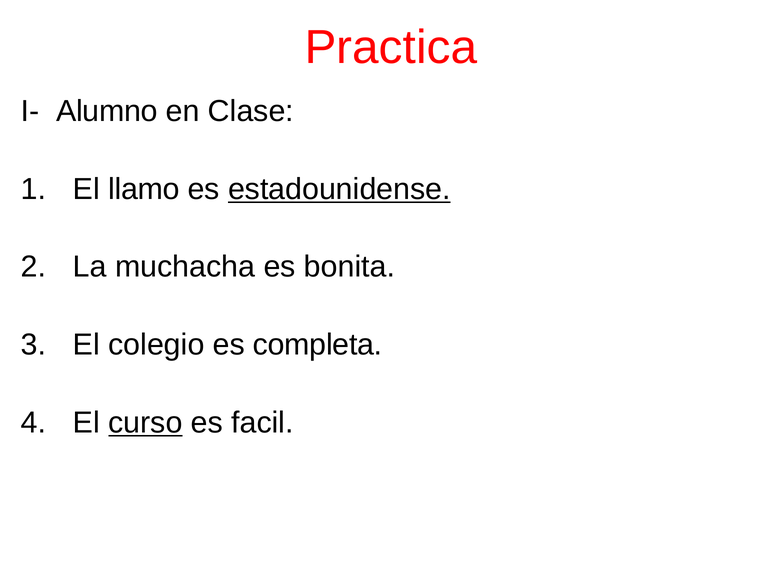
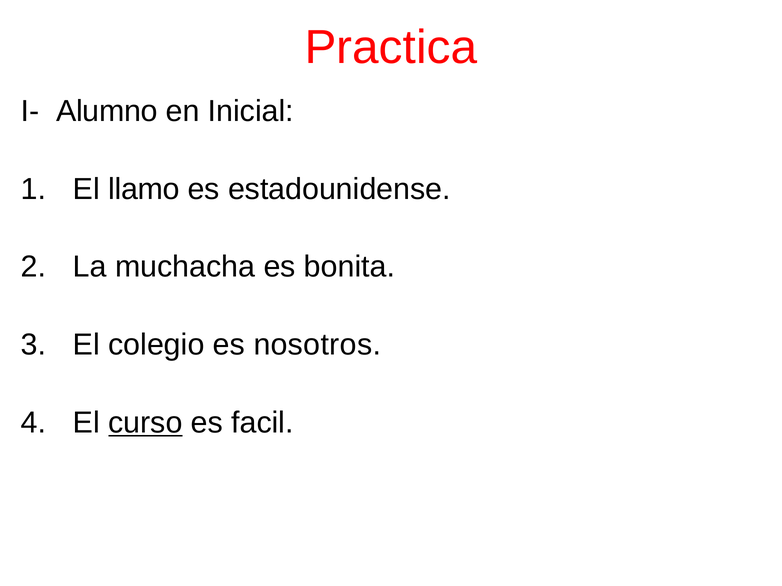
Clase: Clase -> Inicial (251, 111)
estadounidense underline: present -> none (339, 189)
completa: completa -> nosotros (317, 345)
